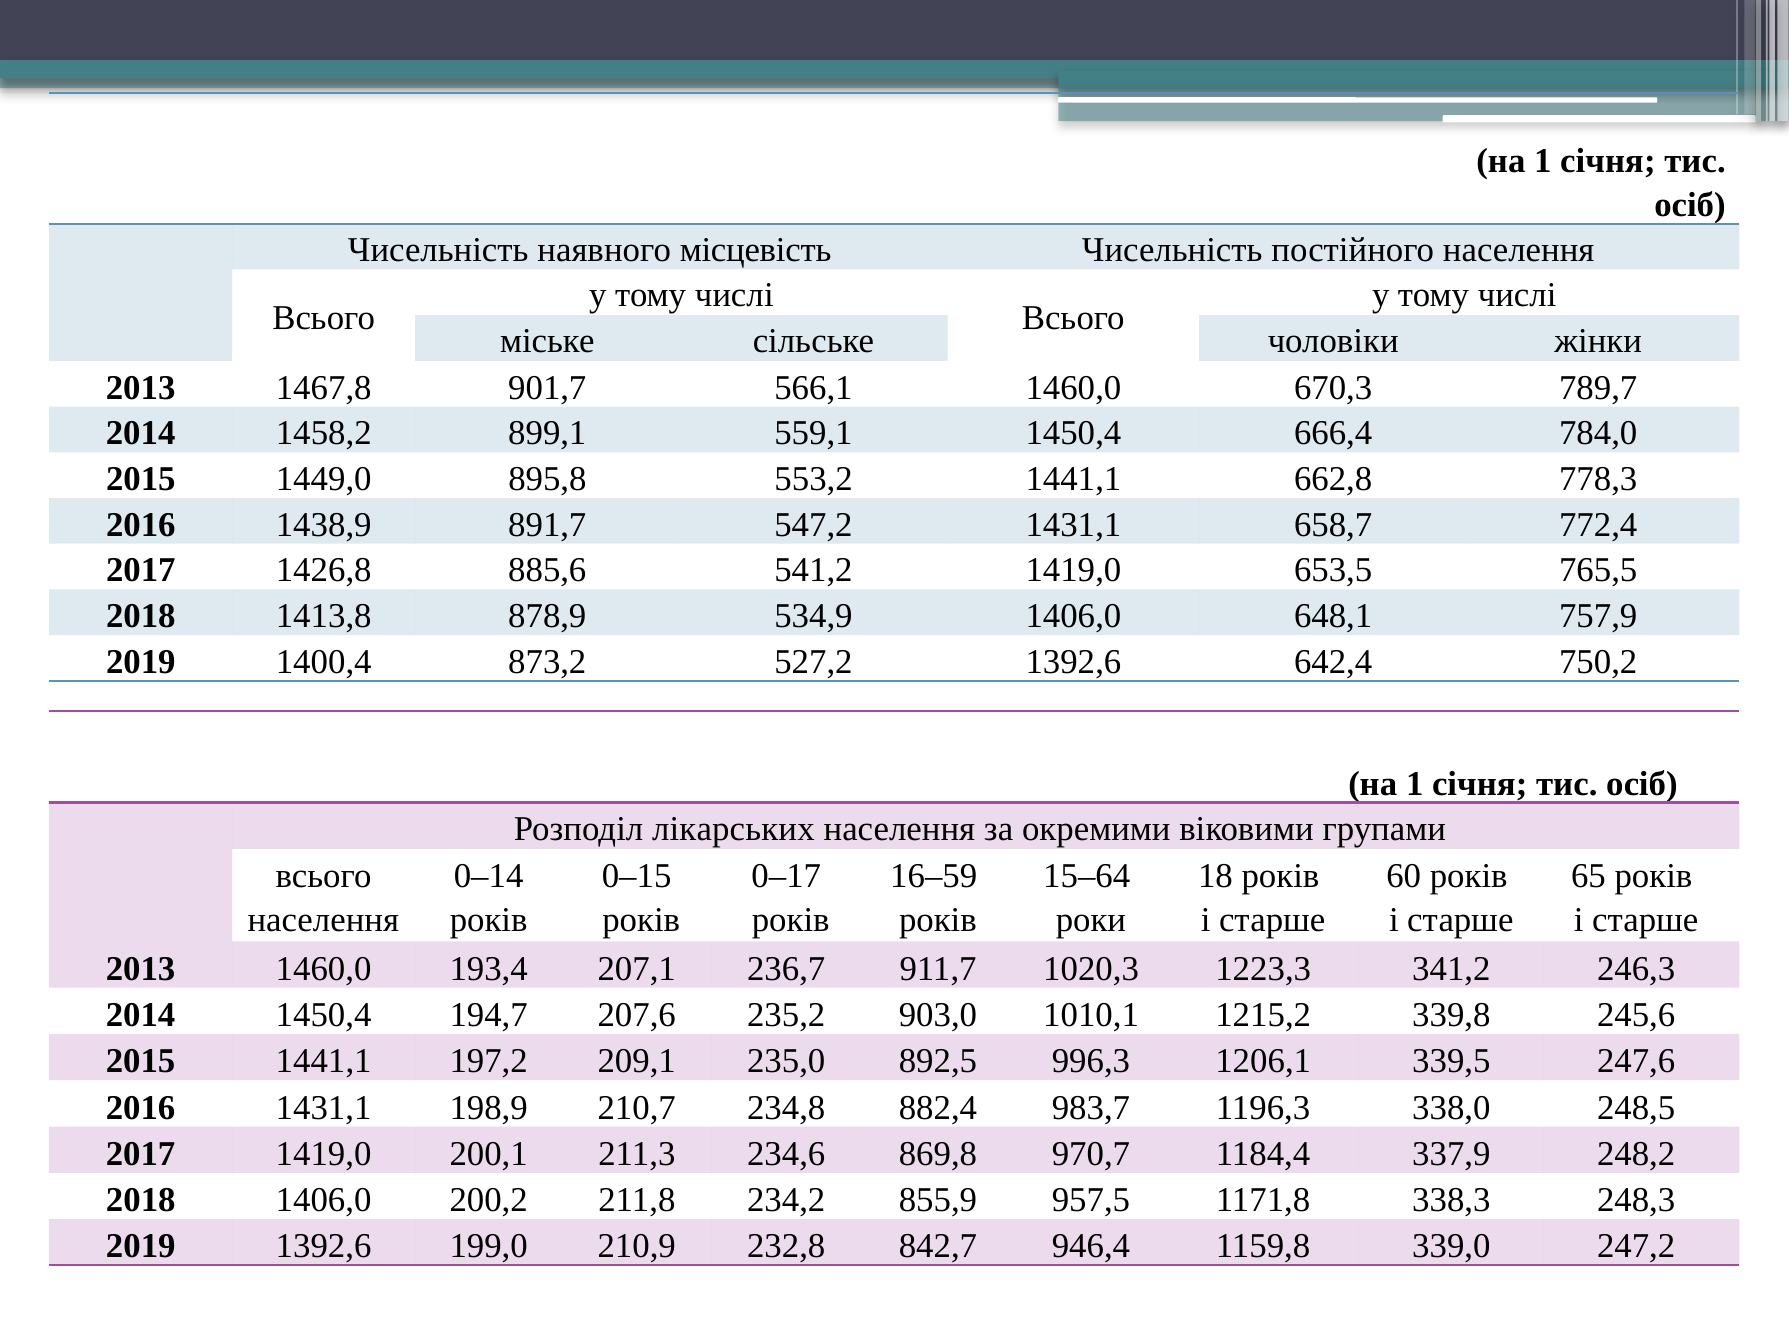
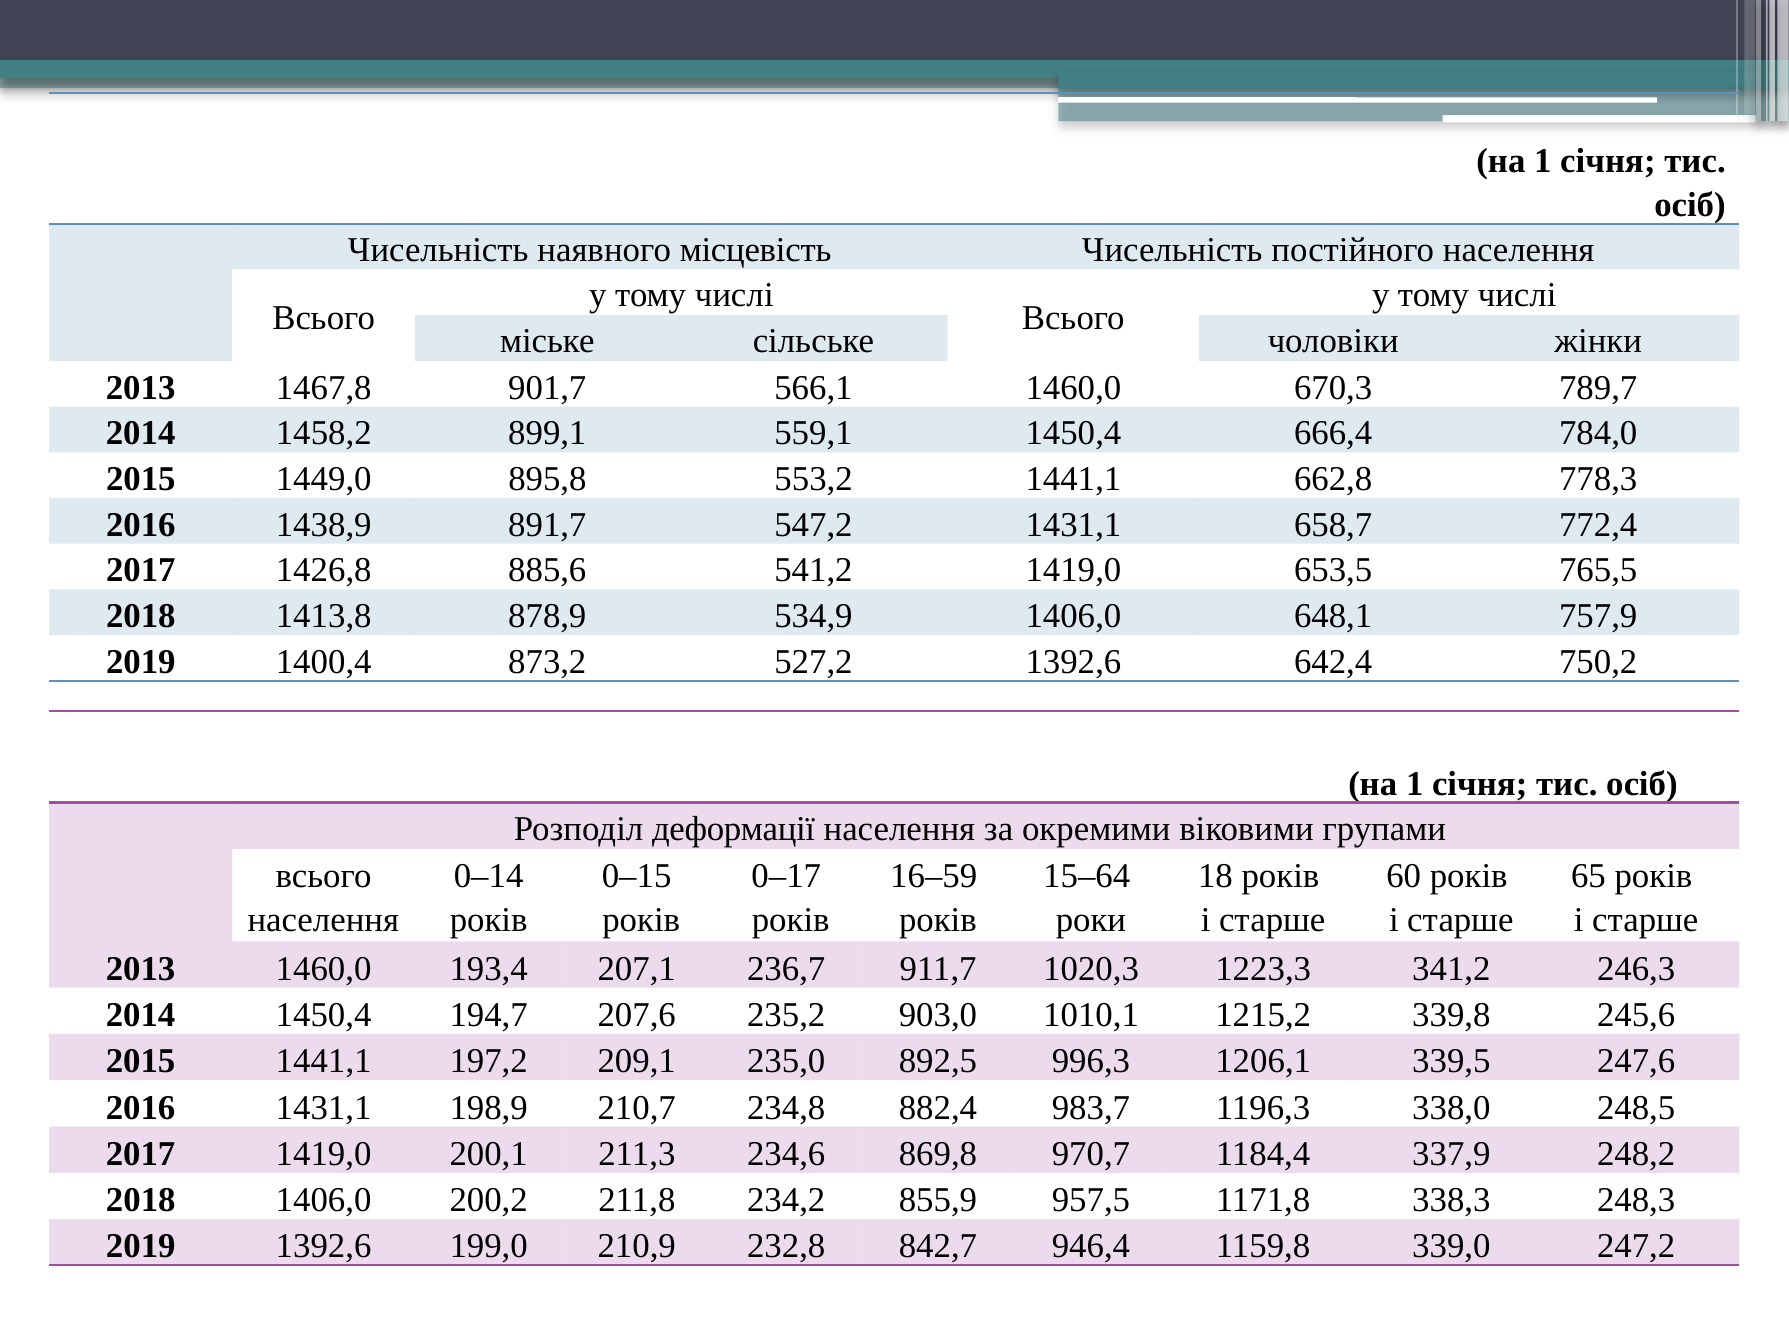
лікарських: лікарських -> деформації (734, 829)
